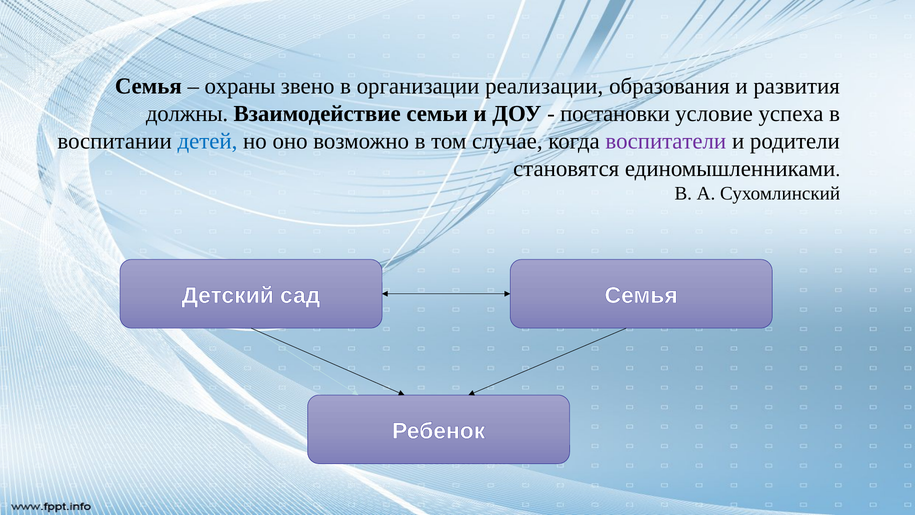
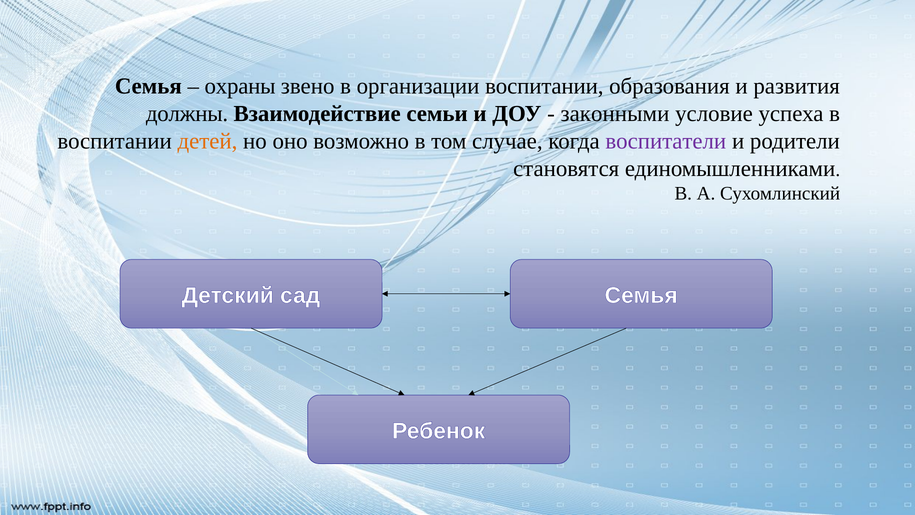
организации реализации: реализации -> воспитании (544, 86)
постановки: постановки -> законными (615, 113)
детей colour: blue -> orange (207, 141)
